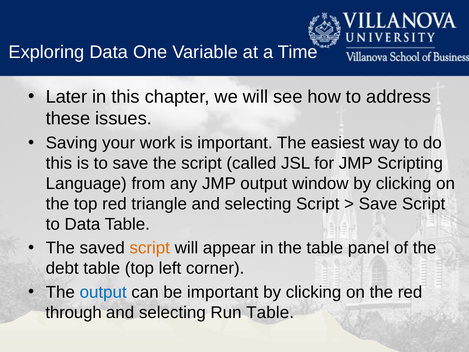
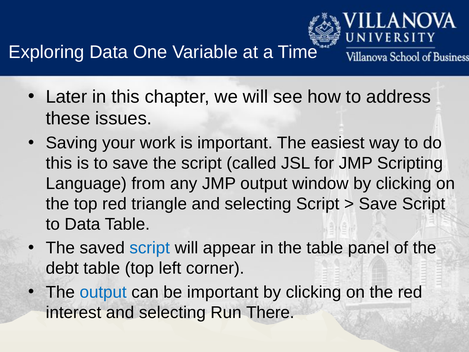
script colour: orange -> blue (150, 248)
through: through -> interest (74, 312)
Run Table: Table -> There (270, 312)
